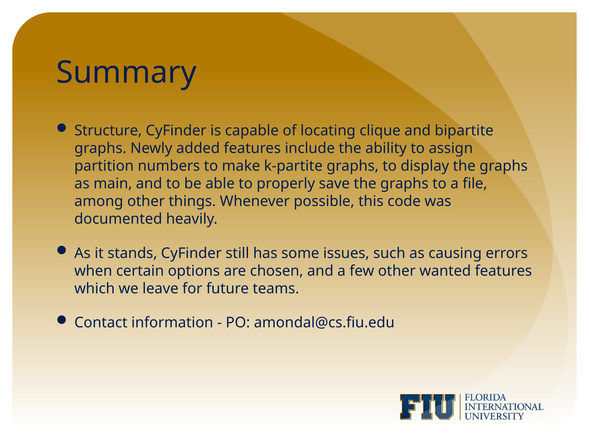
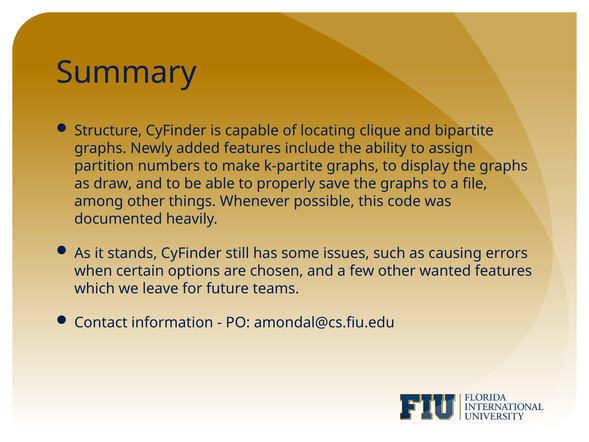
main: main -> draw (113, 184)
